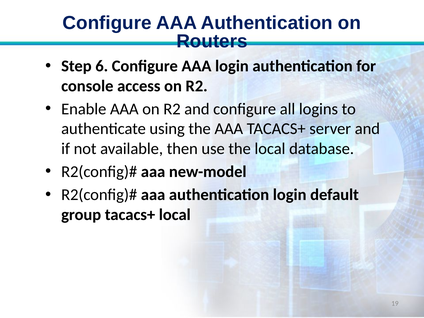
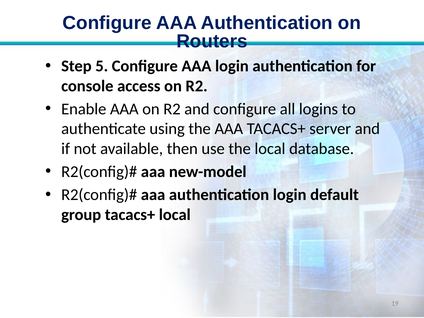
6: 6 -> 5 (102, 66)
